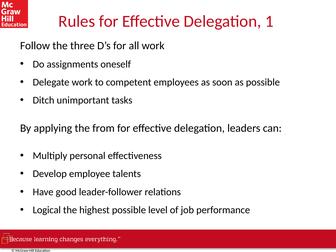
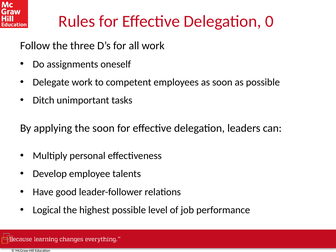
1: 1 -> 0 (269, 21)
the from: from -> soon (104, 128)
